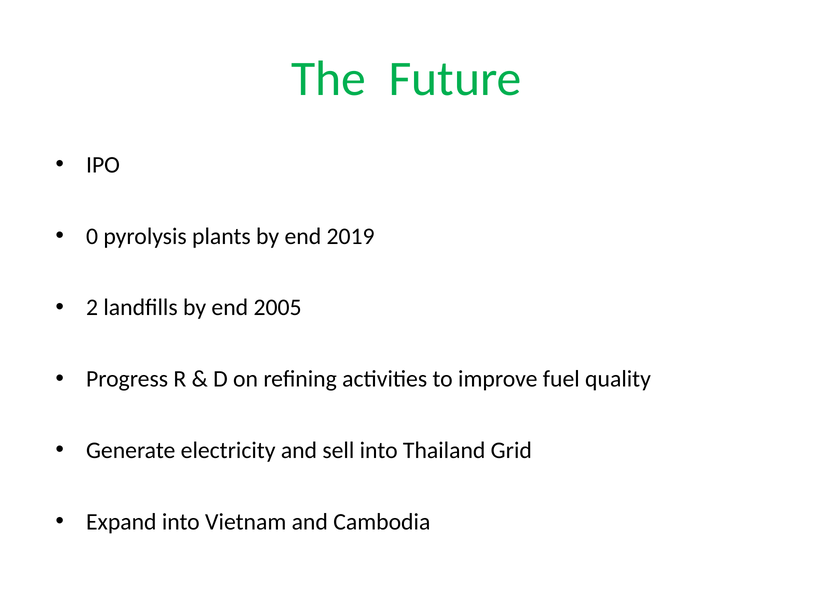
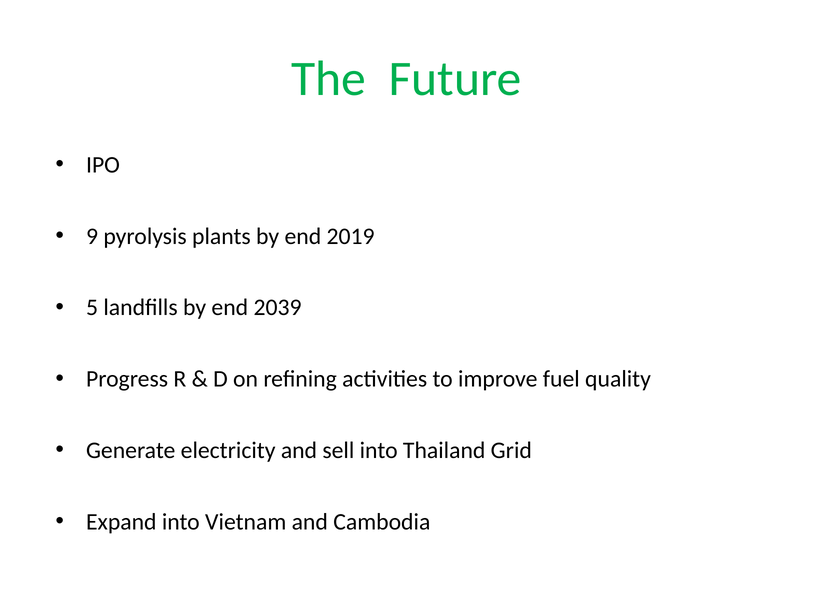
0: 0 -> 9 (92, 236)
2: 2 -> 5 (92, 308)
2005: 2005 -> 2039 (278, 308)
